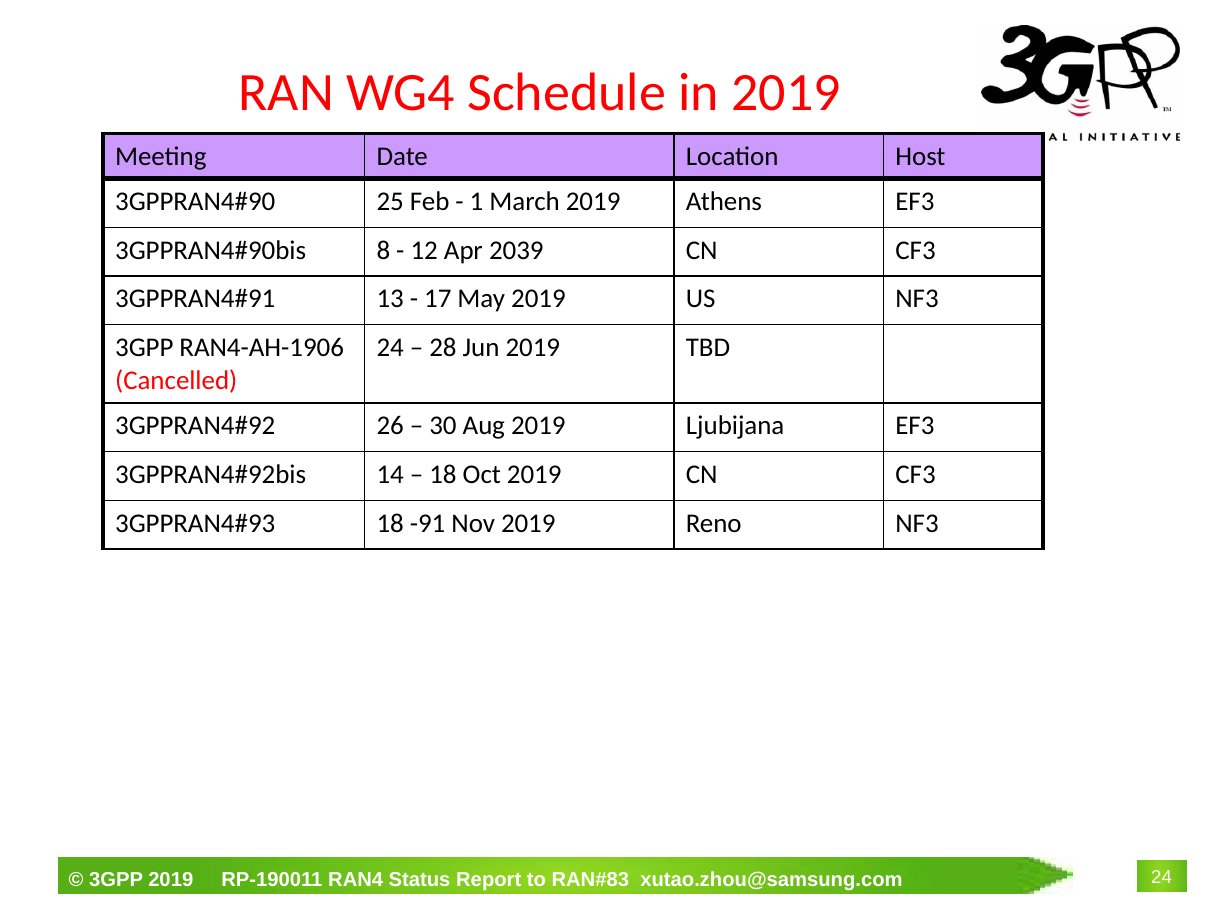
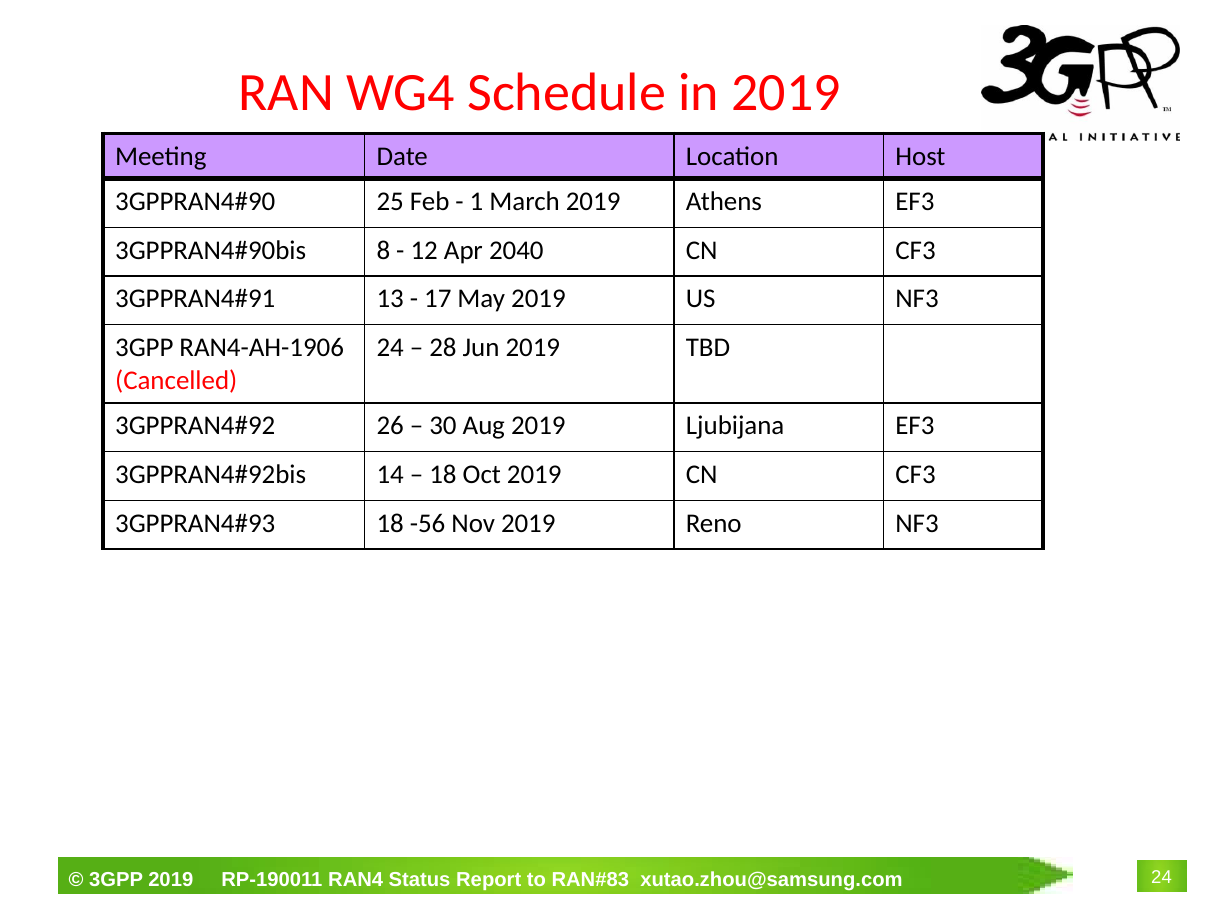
2039: 2039 -> 2040 (516, 250)
-91: -91 -> -56 (428, 523)
